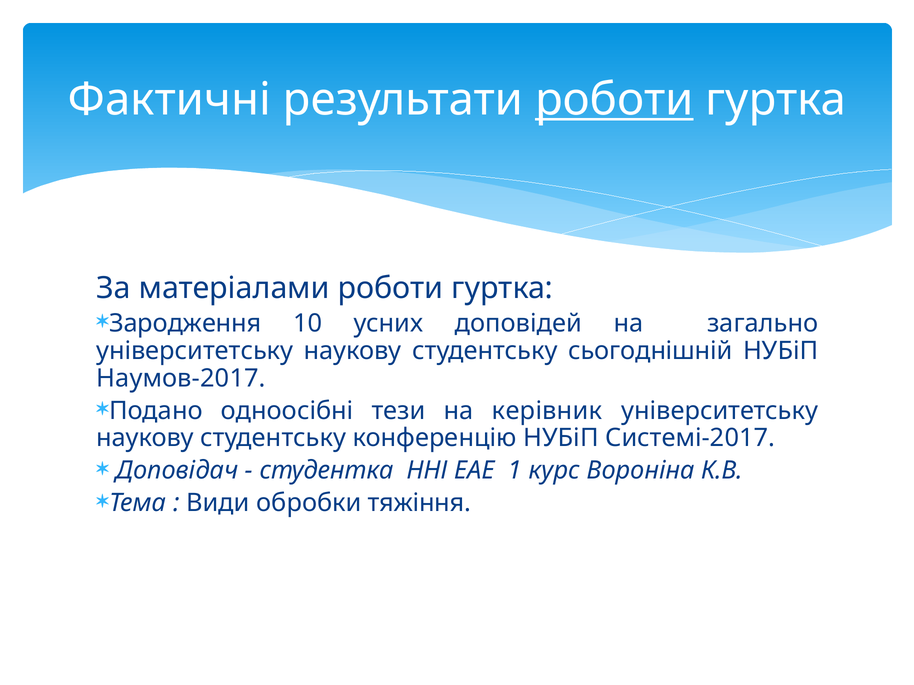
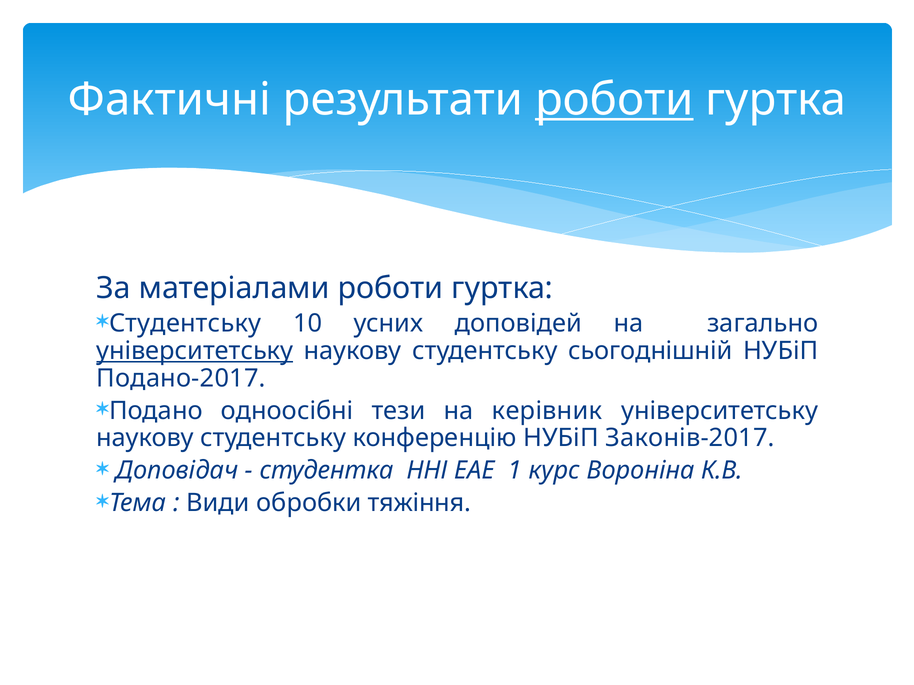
Зародження: Зародження -> Студентську (185, 323)
університетську underline: none -> present (195, 351)
Наумов-2017: Наумов-2017 -> Подано-2017 (181, 378)
Системі-2017: Системі-2017 -> Законів-2017 (690, 438)
